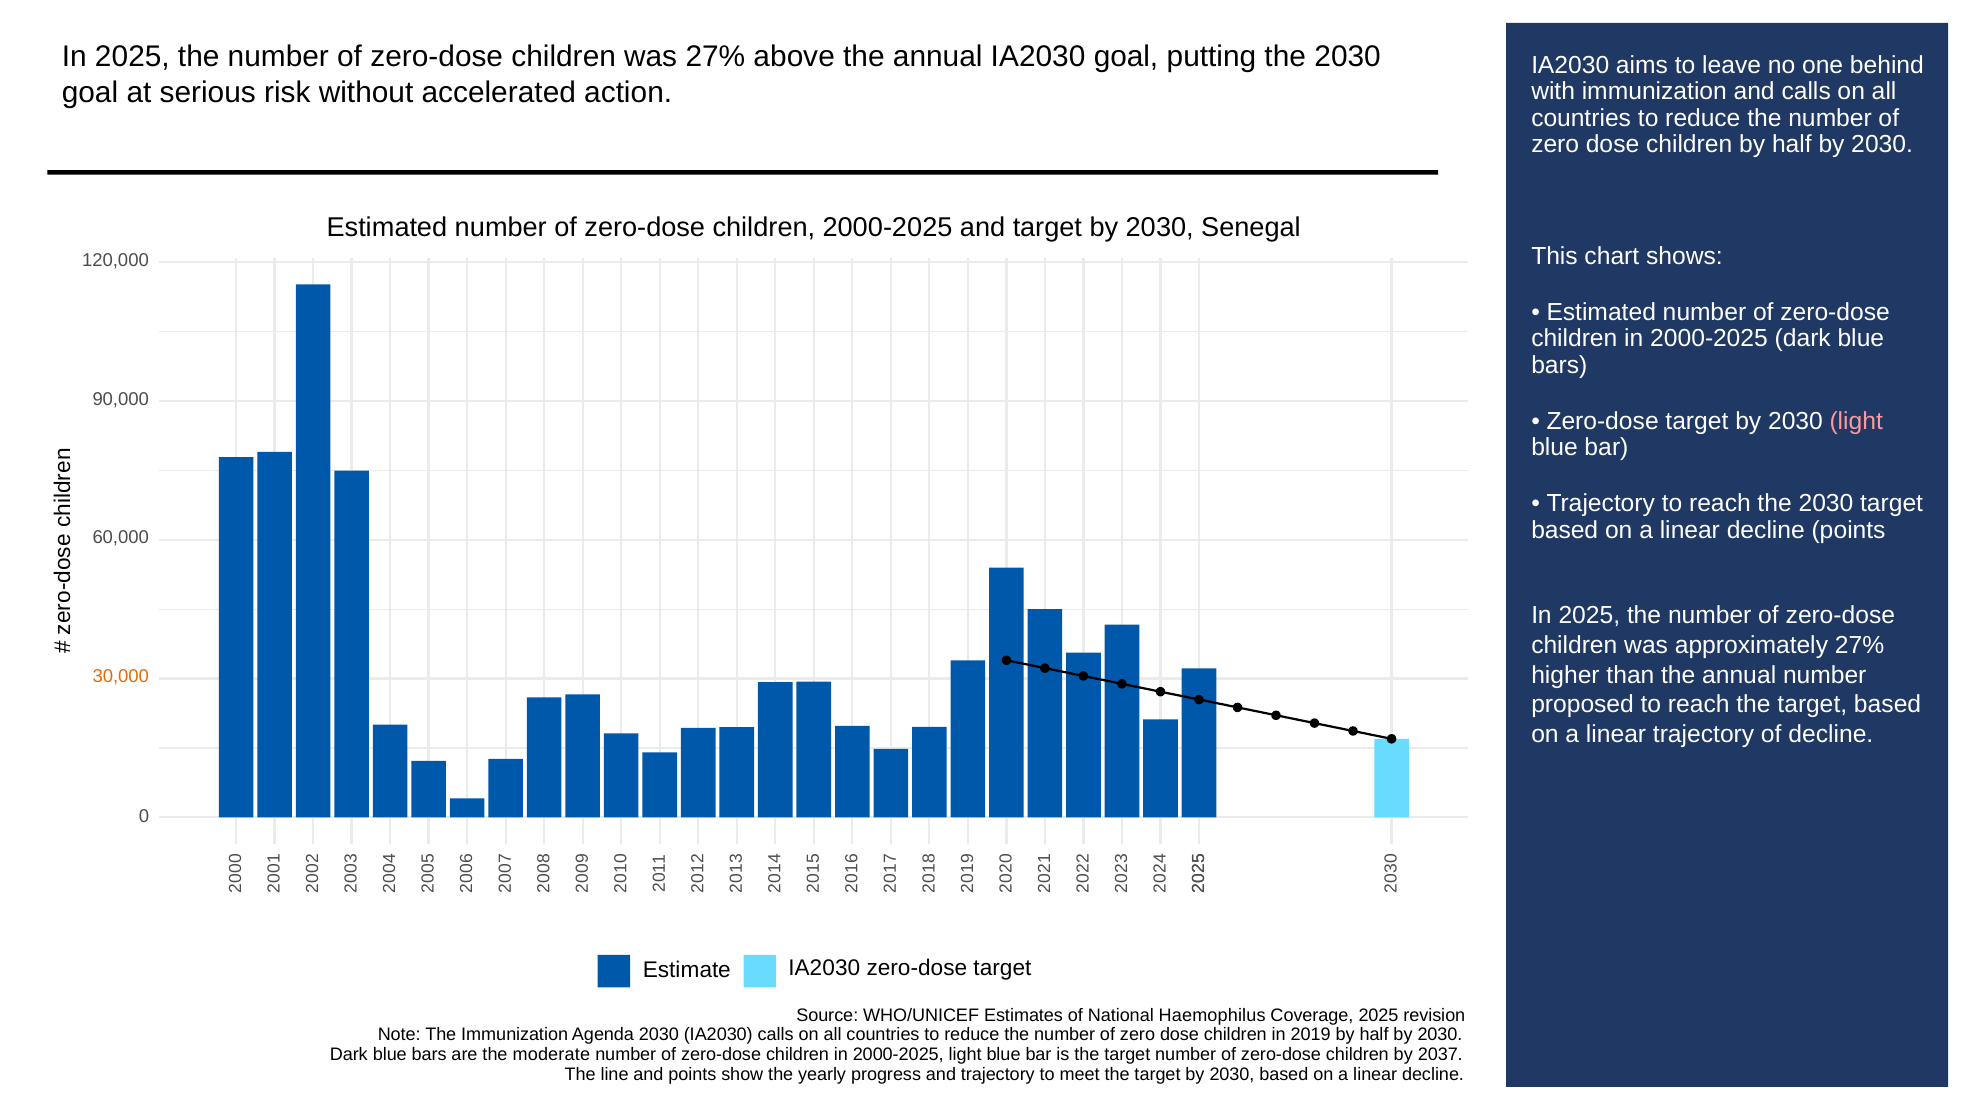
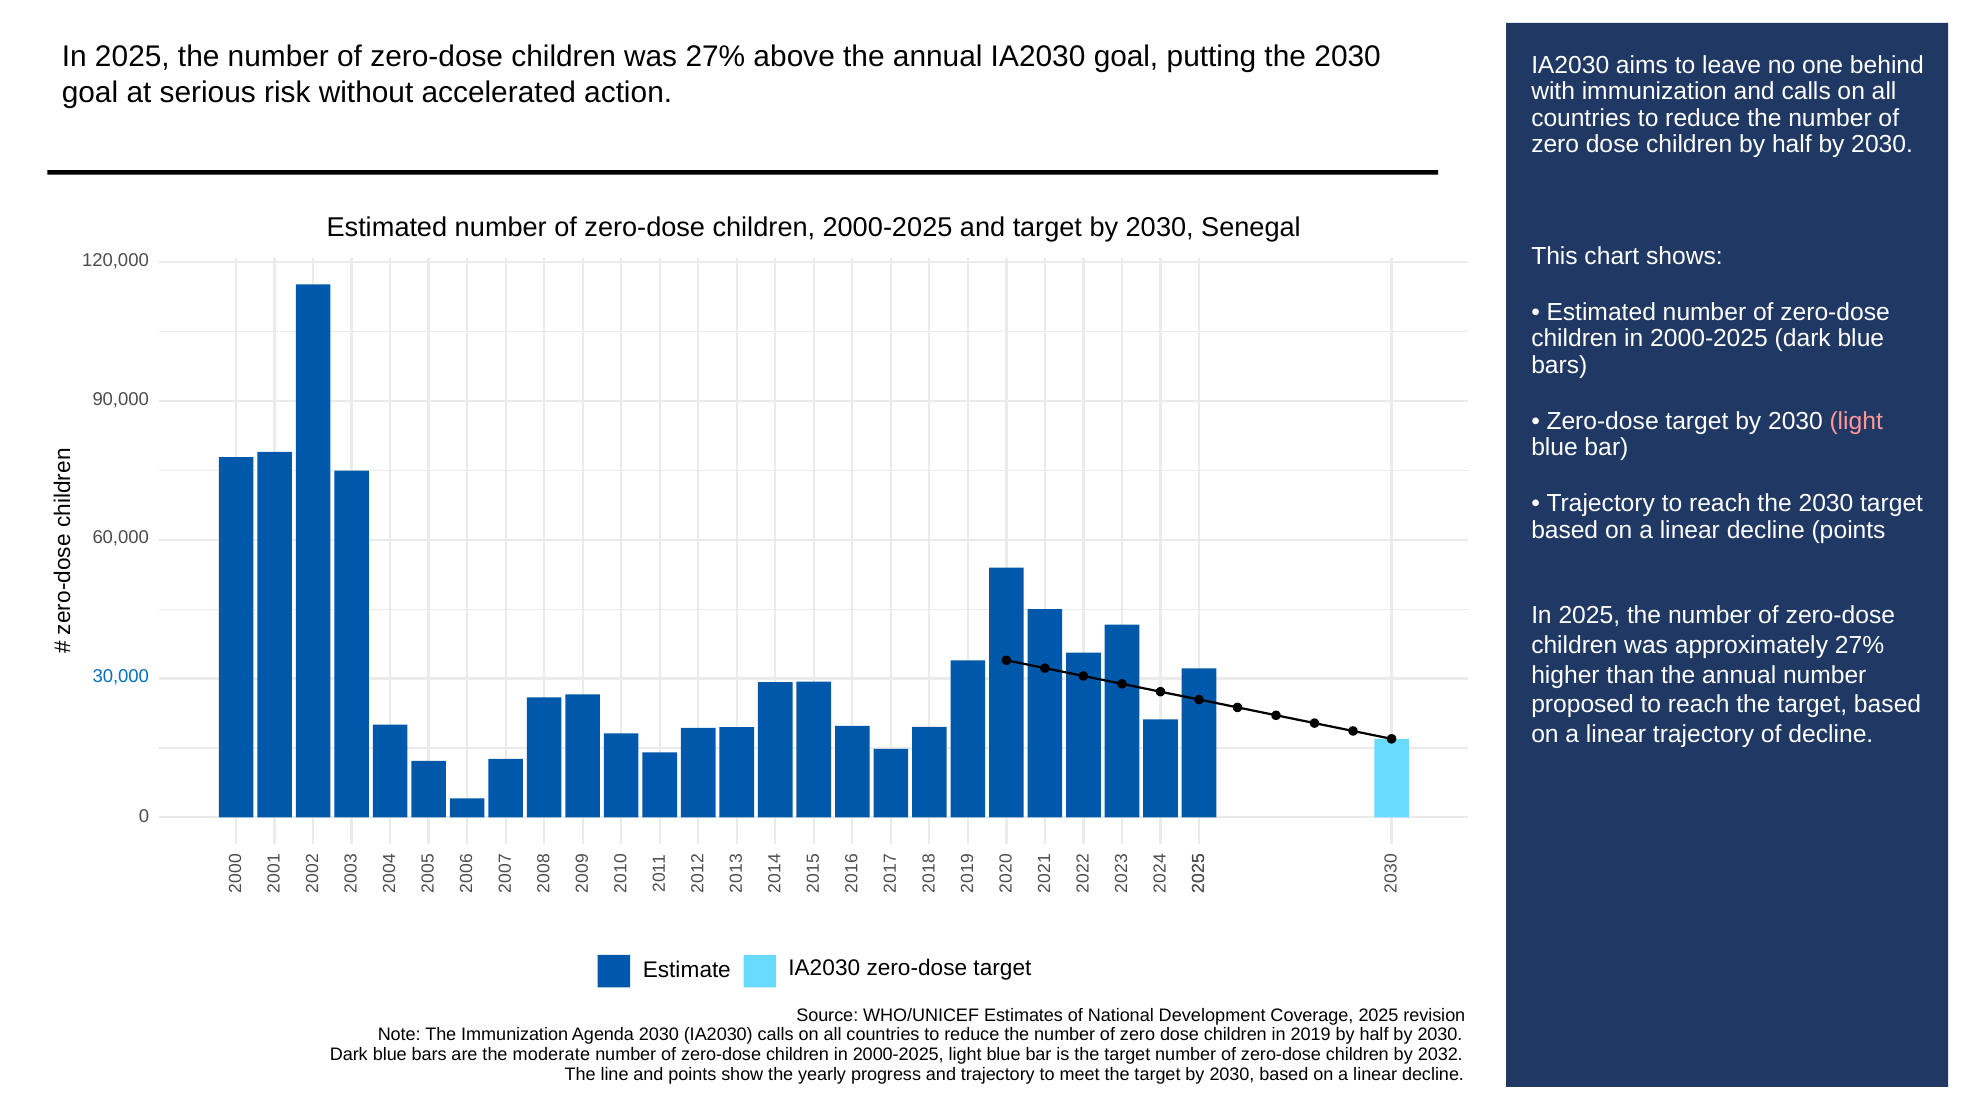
30,000 colour: orange -> blue (121, 677)
Haemophilus: Haemophilus -> Development (1212, 1015)
2037: 2037 -> 2032 (1440, 1054)
